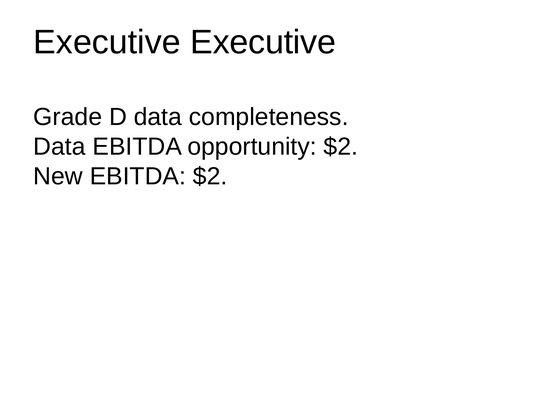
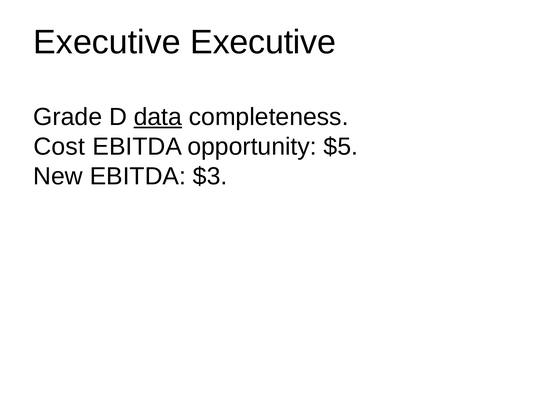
data underline: none -> present (158, 117)
Data: Data -> Cost (59, 147)
opportunity $2: $2 -> $5 (341, 147)
EBITDA $2: $2 -> $3 (210, 176)
